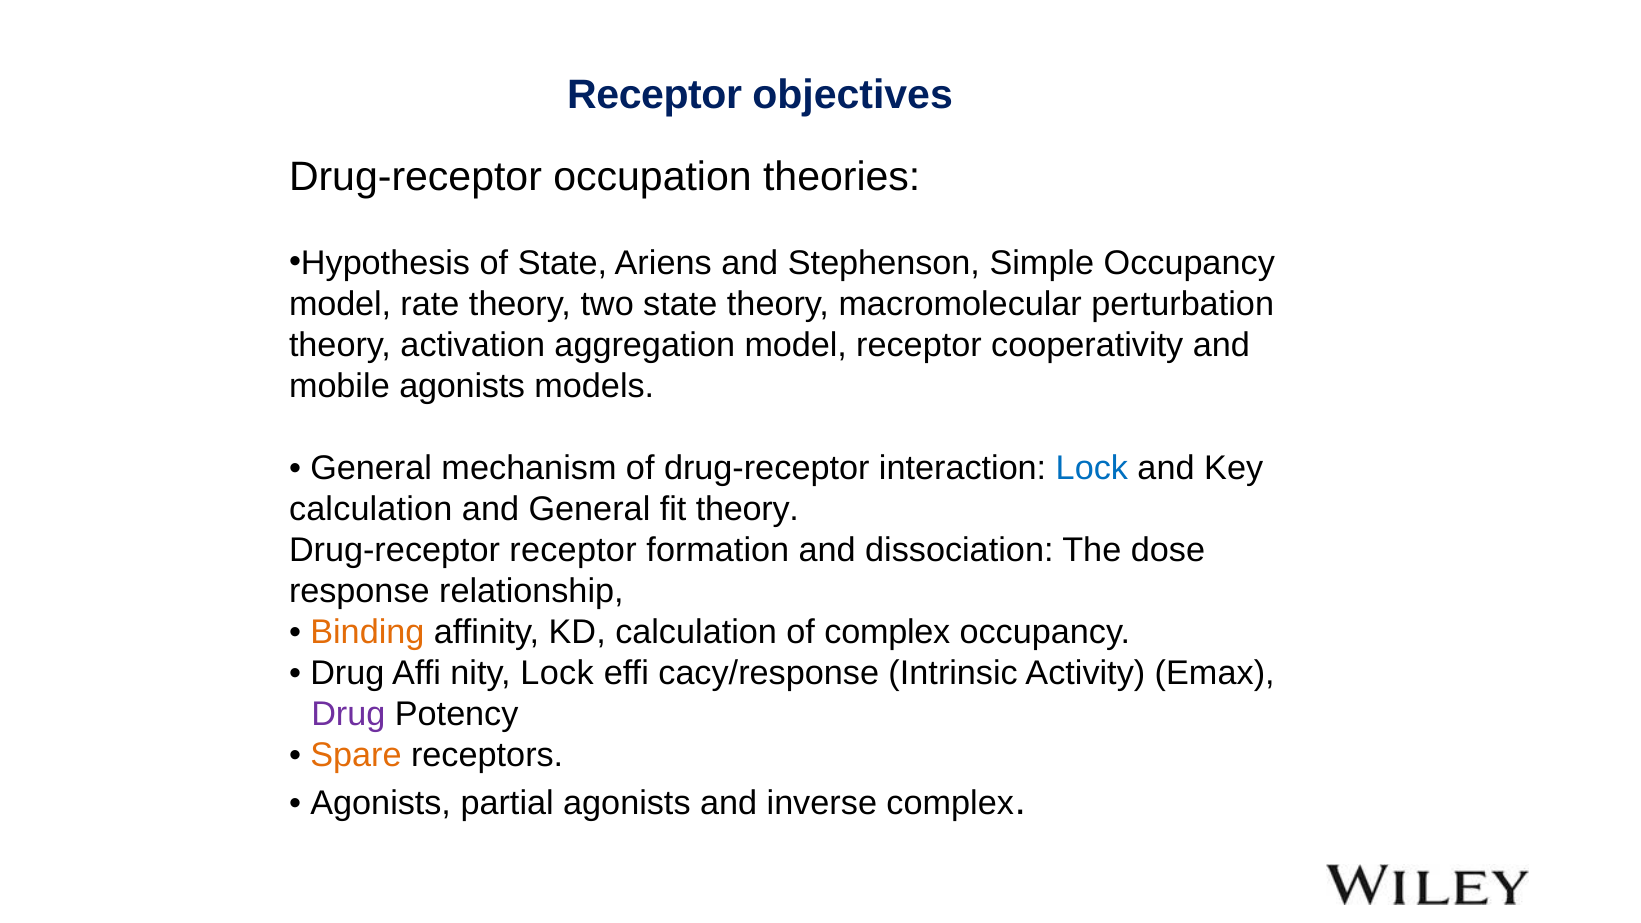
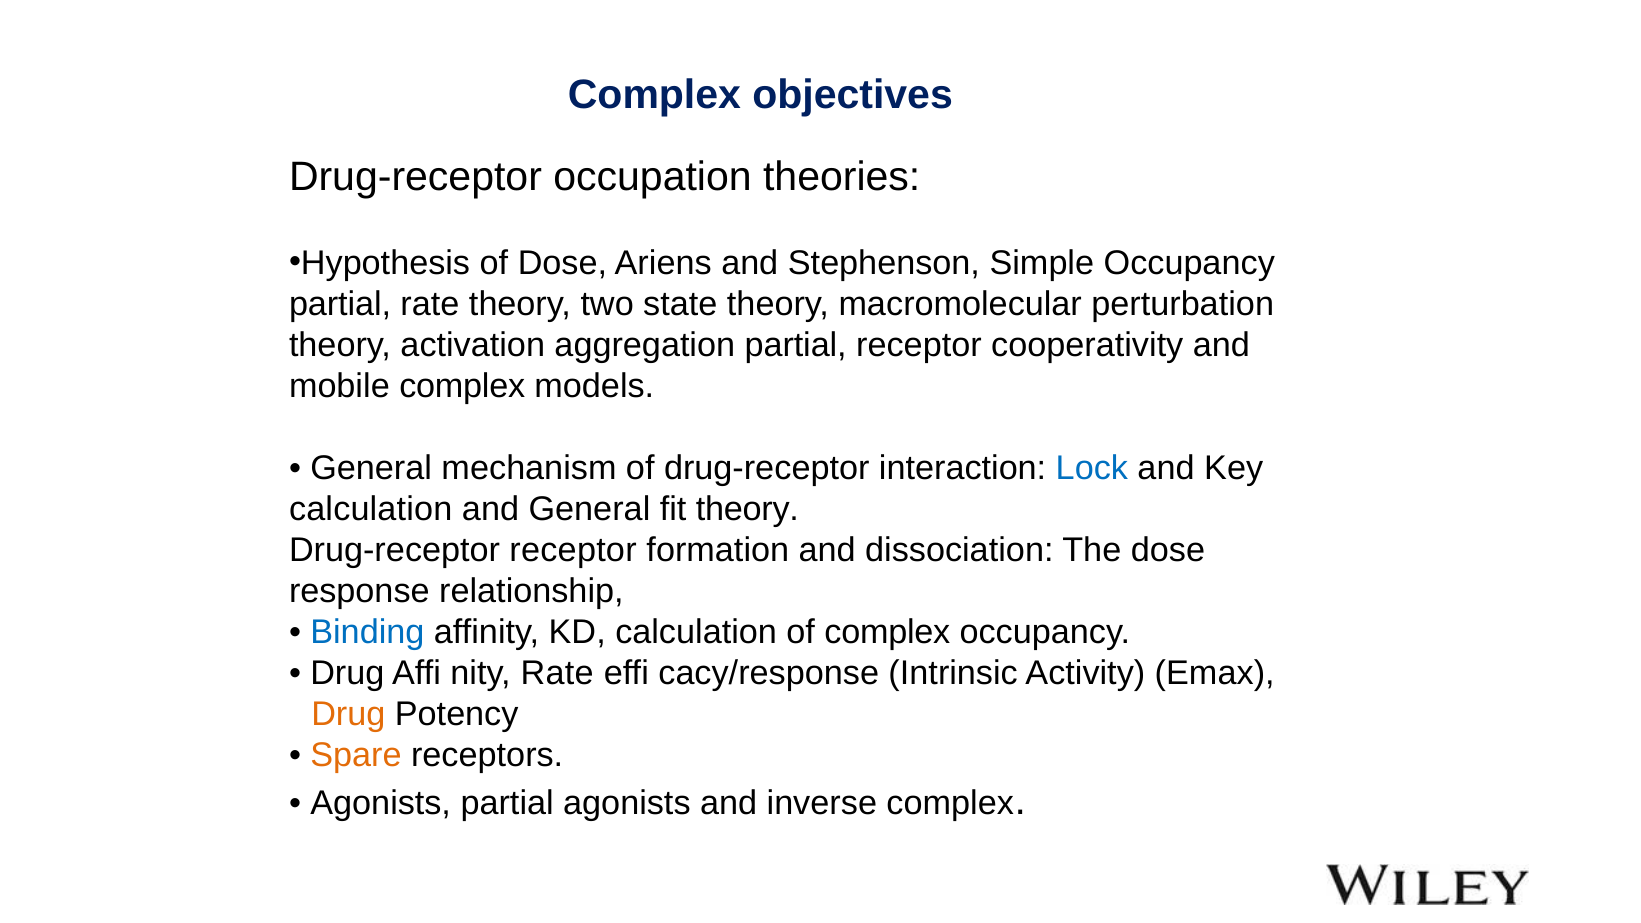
Receptor: Receptor -> Complex (654, 95)
of State: State -> Dose (562, 263)
model: model -> partial (340, 304)
aggregation model: model -> partial (796, 345)
mobile agonists: agonists -> complex (462, 386)
Binding colour: orange -> blue (367, 632)
nity Lock: Lock -> Rate (557, 673)
Drug colour: purple -> orange (348, 714)
